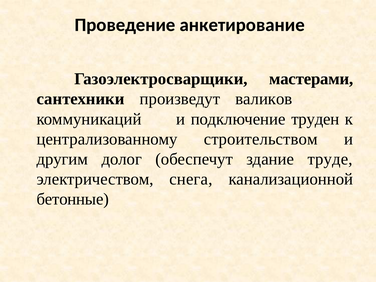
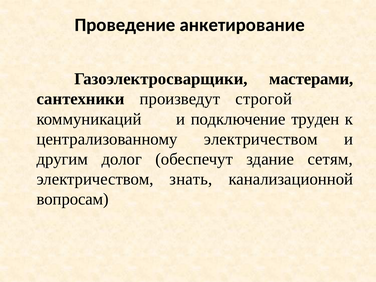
валиков: валиков -> строгой (264, 99)
централизованному строительством: строительством -> электричеством (261, 139)
труде: труде -> сетям (330, 159)
снега: снега -> знать (191, 179)
бетонные: бетонные -> вопросам (73, 199)
